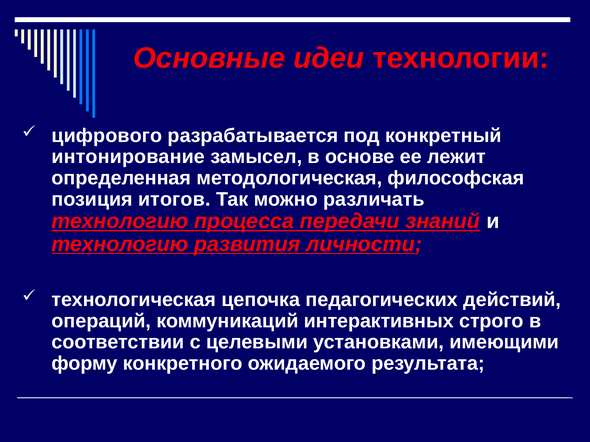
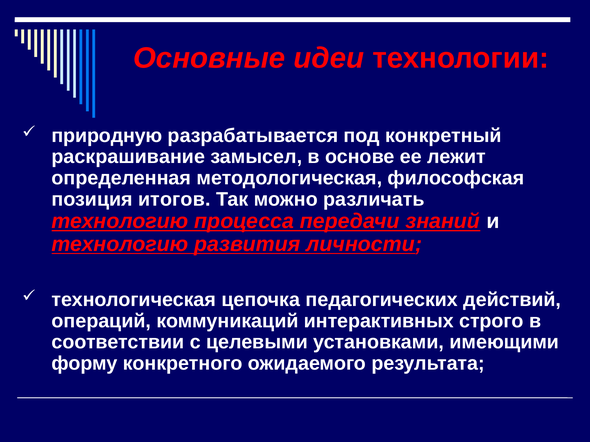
цифрового: цифрового -> природную (107, 136)
интонирование: интонирование -> раскрашивание (128, 157)
